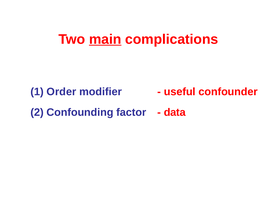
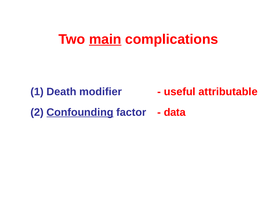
confounder: confounder -> attributable (228, 92)
Order: Order -> Death (61, 92)
Confounding underline: none -> present (80, 112)
